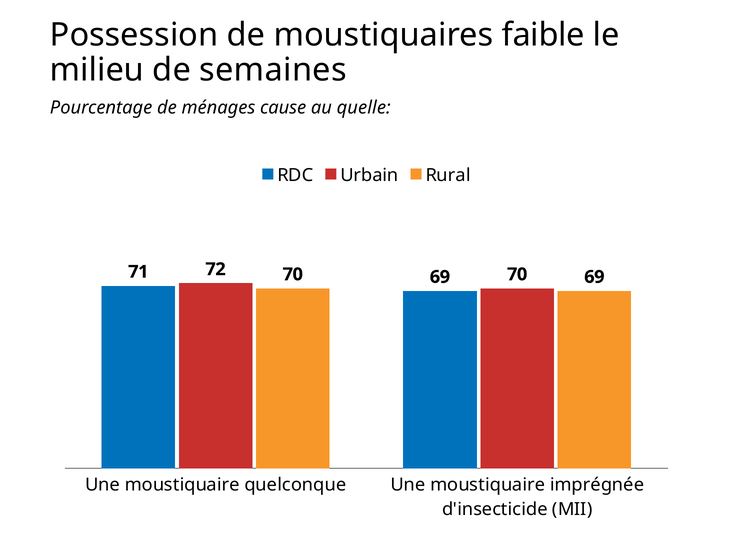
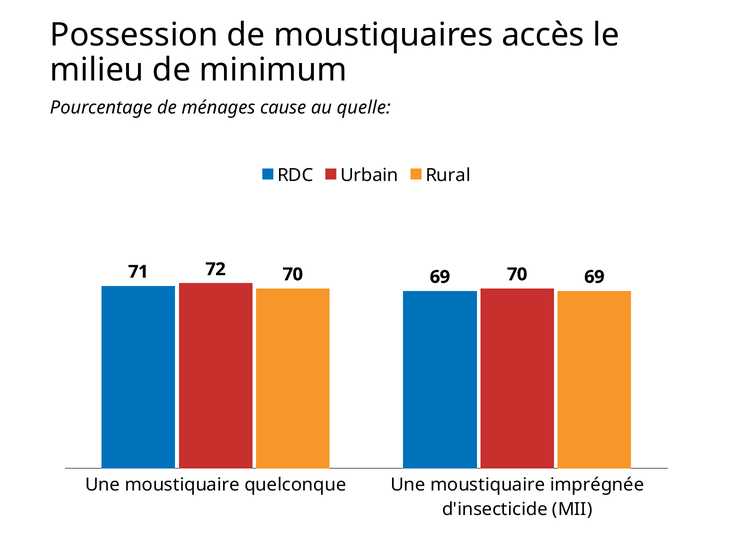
faible: faible -> accès (543, 35)
semaines: semaines -> minimum (273, 70)
